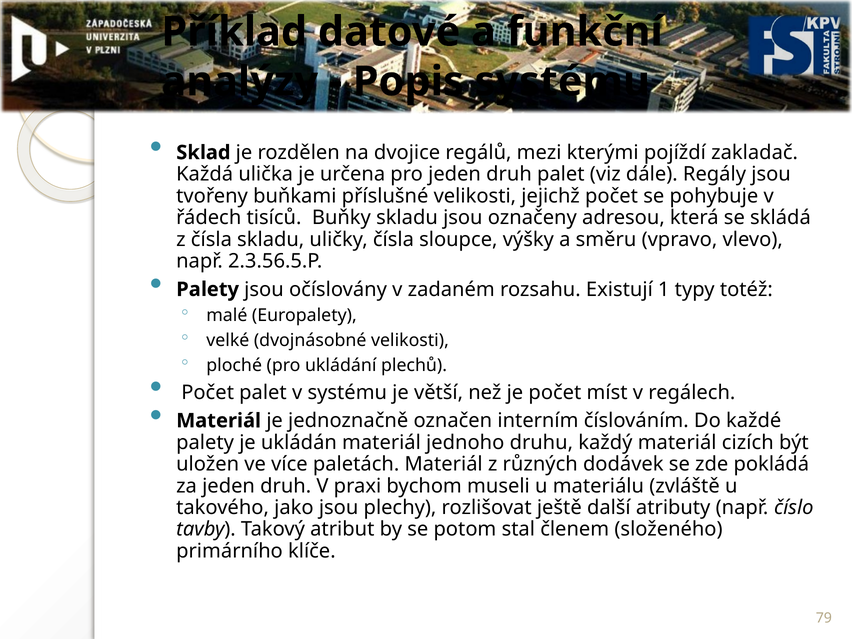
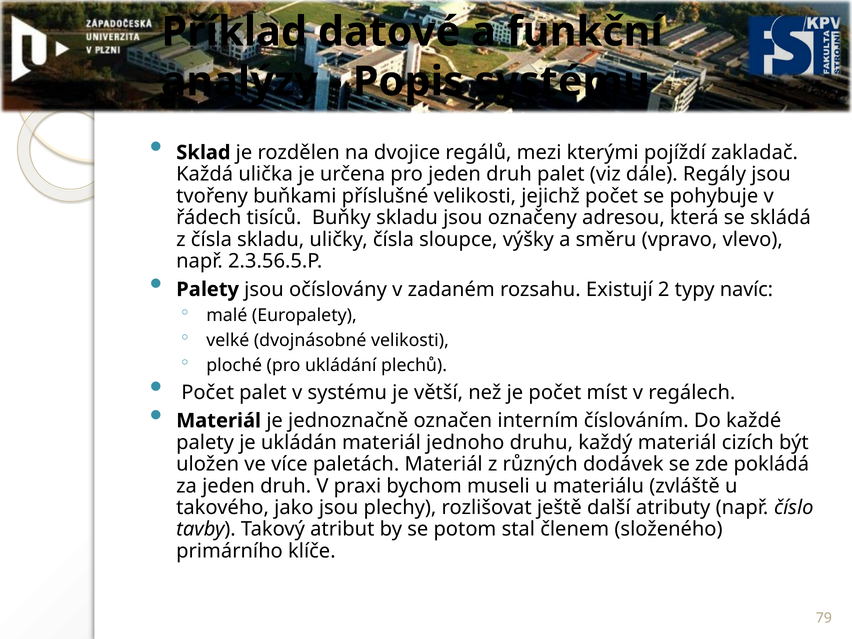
1: 1 -> 2 (664, 289)
totéž: totéž -> navíc (746, 289)
